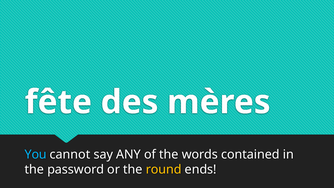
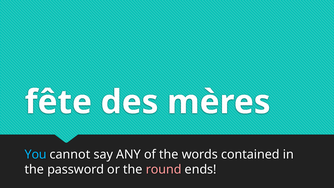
round colour: yellow -> pink (164, 169)
